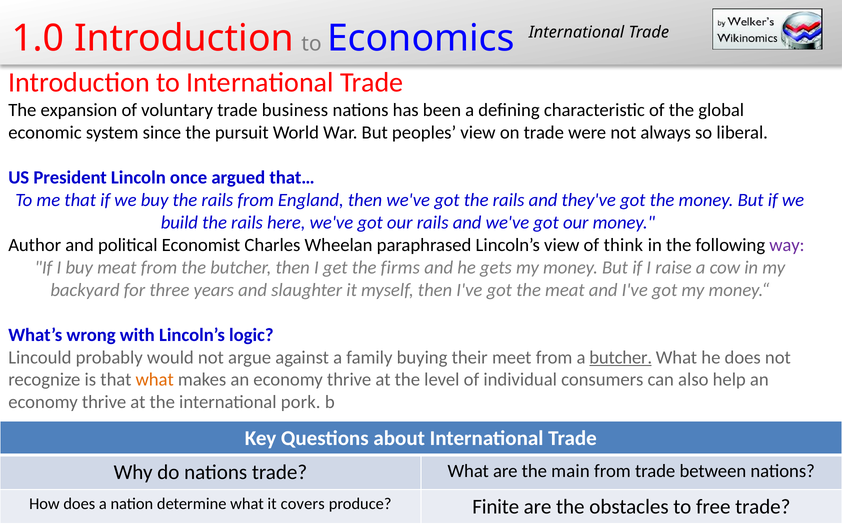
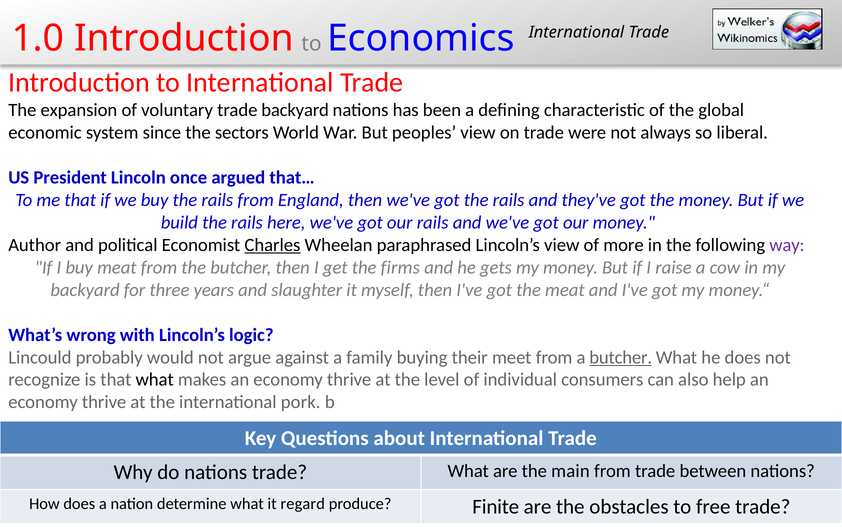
trade business: business -> backyard (295, 110)
pursuit: pursuit -> sectors (242, 132)
Charles underline: none -> present (272, 245)
think: think -> more (623, 245)
what colour: orange -> black (155, 379)
covers: covers -> regard (303, 503)
